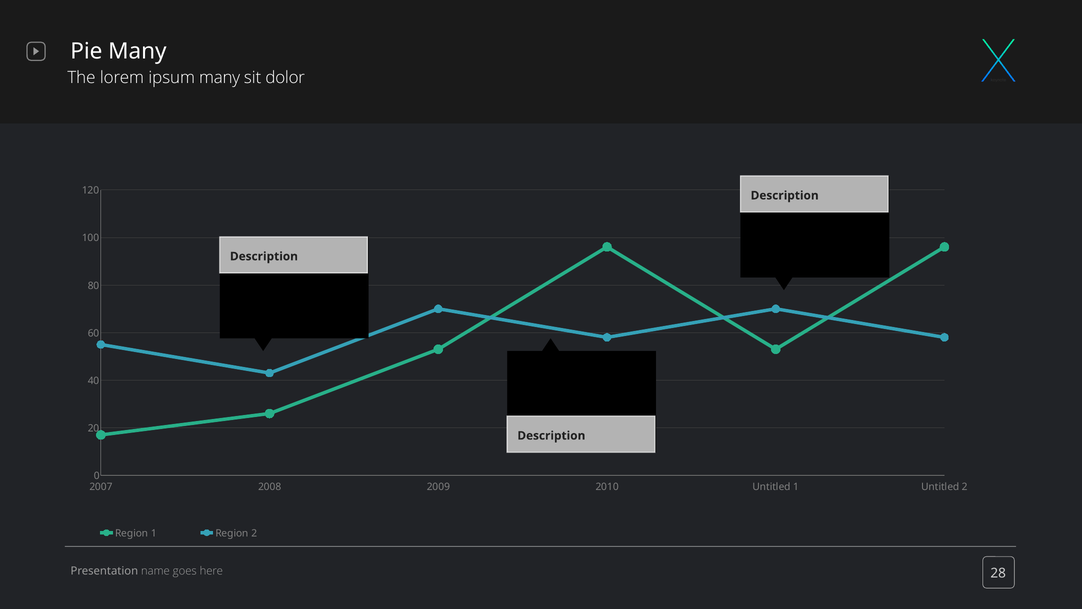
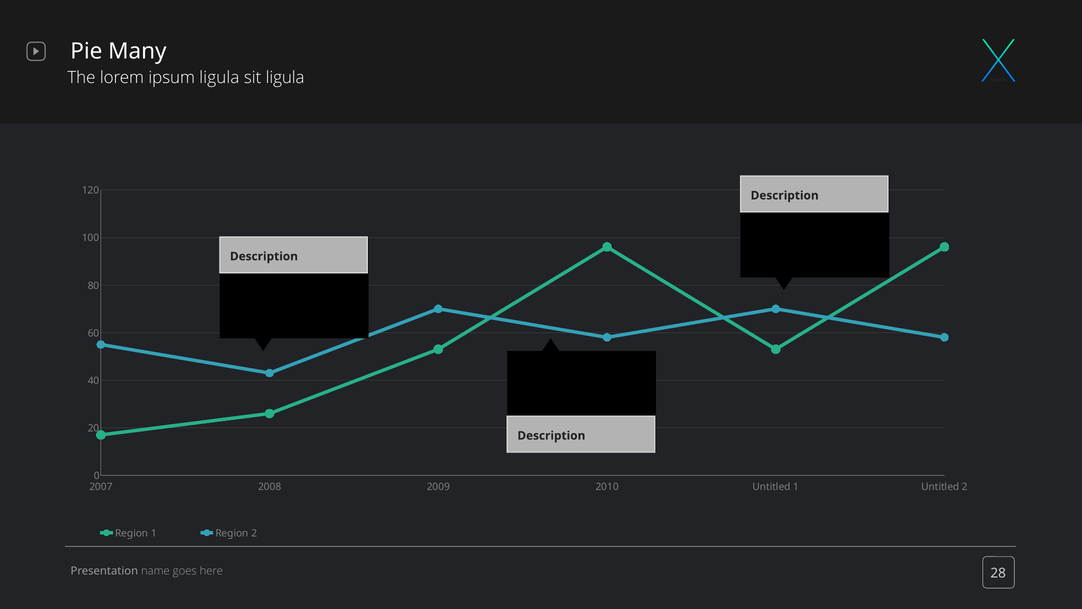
ipsum many: many -> ligula (219, 78)
sit dolor: dolor -> ligula (285, 78)
